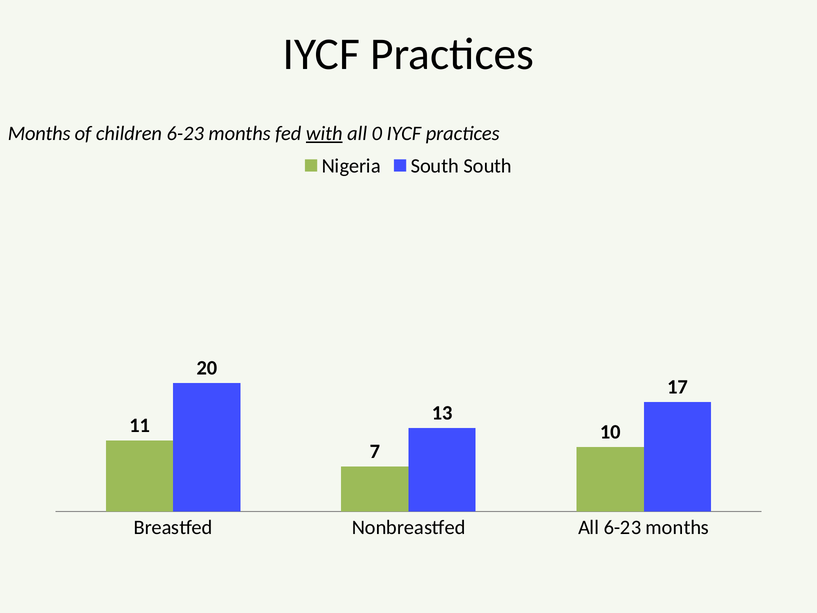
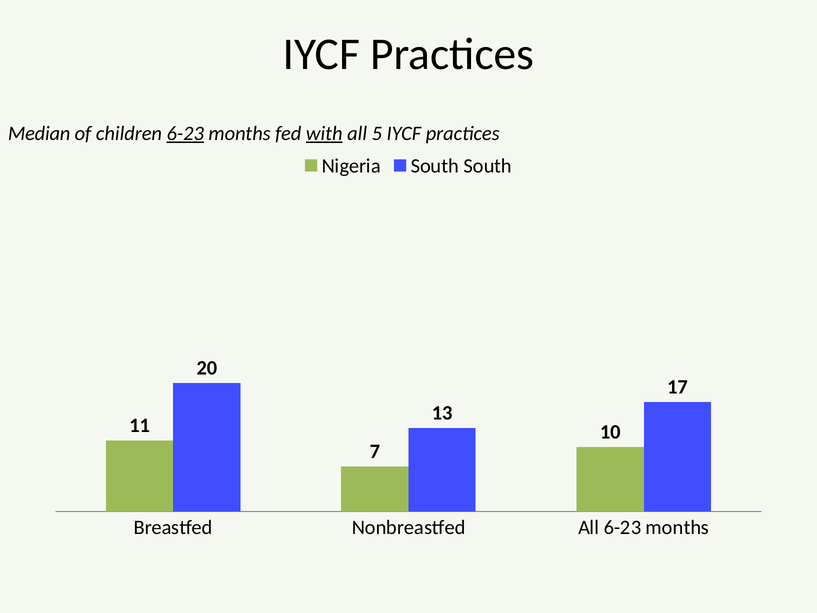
Months: Months -> Median (39, 133)
6-23 underline: none -> present (185, 133)
0: 0 -> 5 (377, 133)
